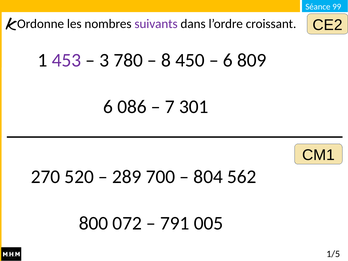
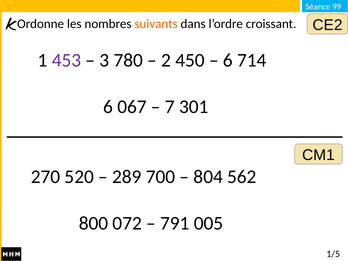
suivants colour: purple -> orange (156, 24)
8: 8 -> 2 (166, 60)
809: 809 -> 714 (252, 60)
086: 086 -> 067 (132, 107)
